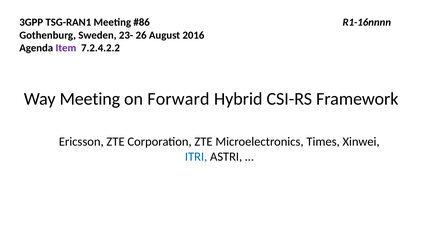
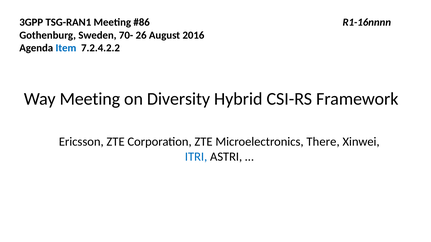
23-: 23- -> 70- (126, 35)
Item colour: purple -> blue (66, 48)
Forward: Forward -> Diversity (179, 99)
Times: Times -> There (323, 142)
